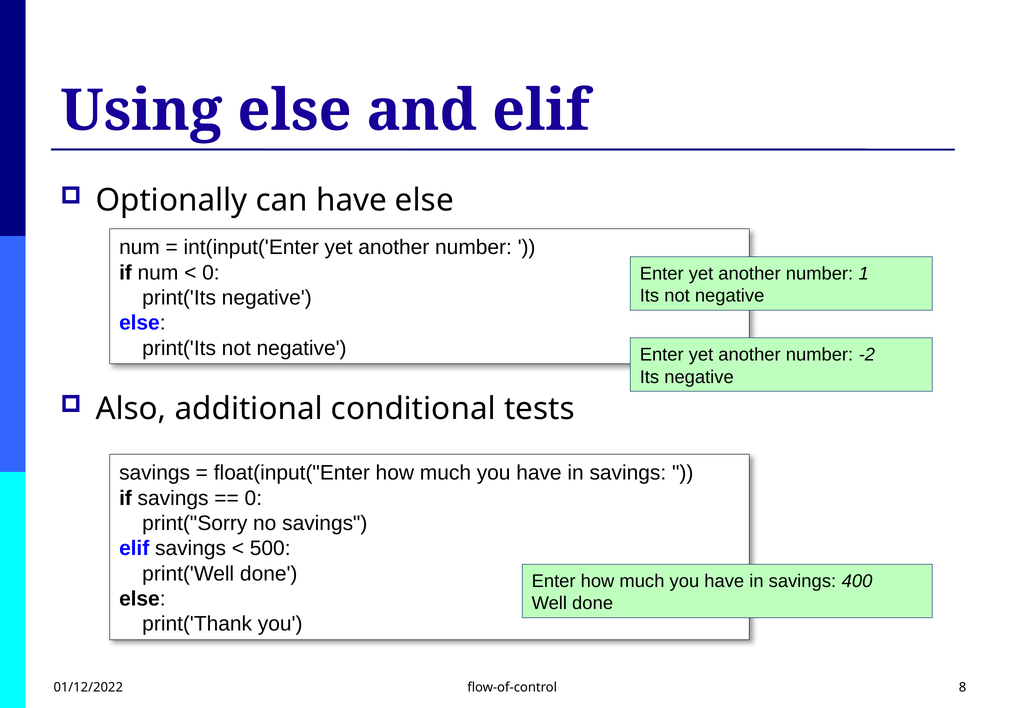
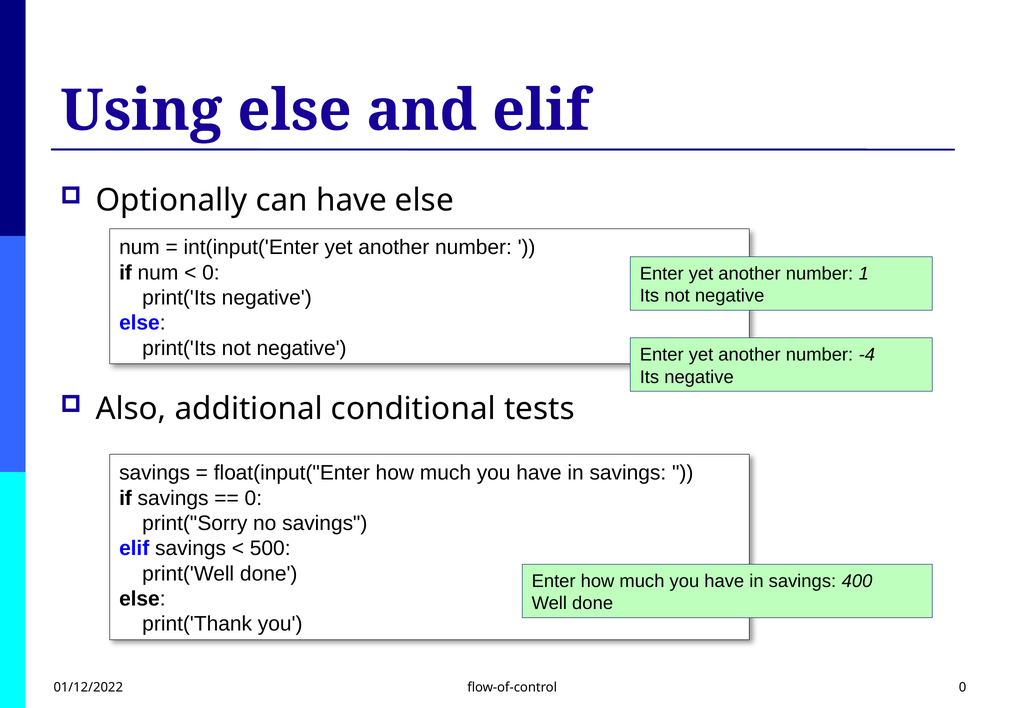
-2: -2 -> -4 (867, 355)
flow-of-control 8: 8 -> 0 (963, 687)
